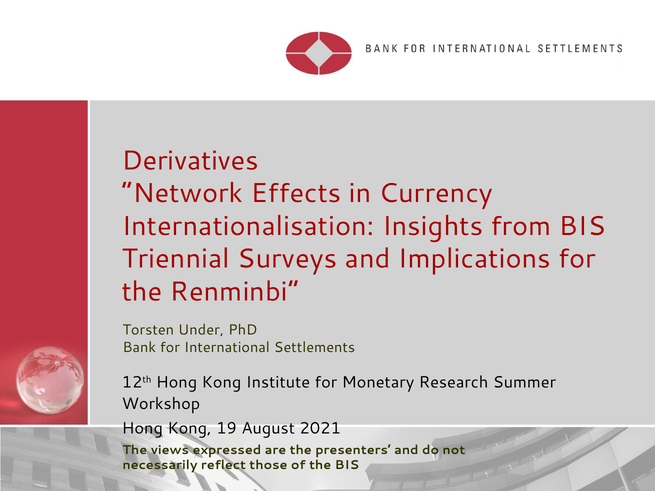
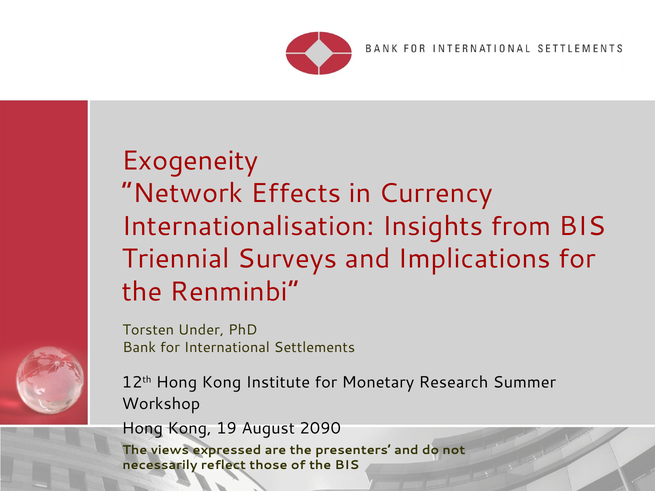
Derivatives: Derivatives -> Exogeneity (190, 161)
2021: 2021 -> 2090 (320, 429)
